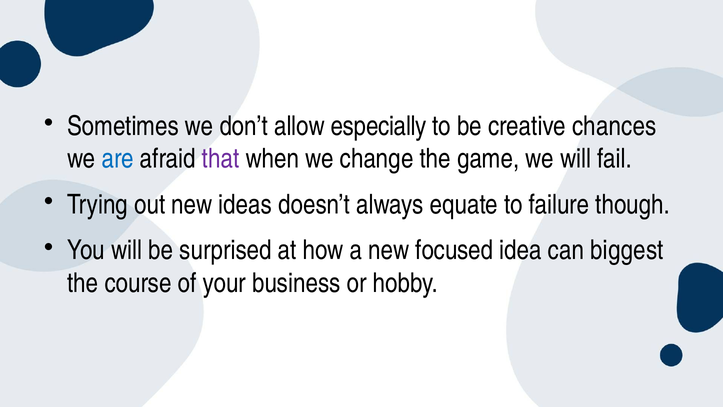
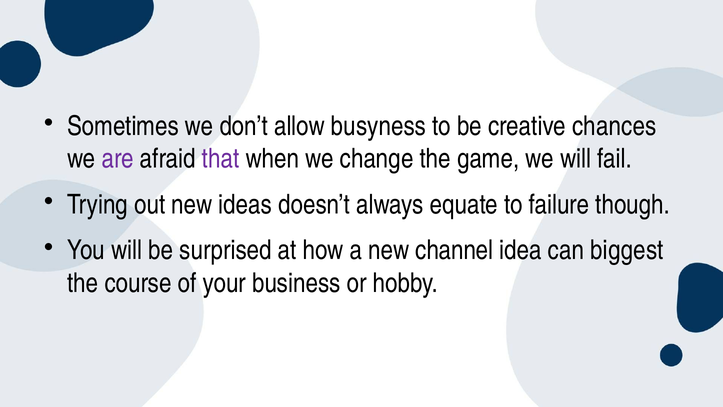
especially: especially -> busyness (379, 126)
are colour: blue -> purple (118, 159)
focused: focused -> channel (454, 250)
